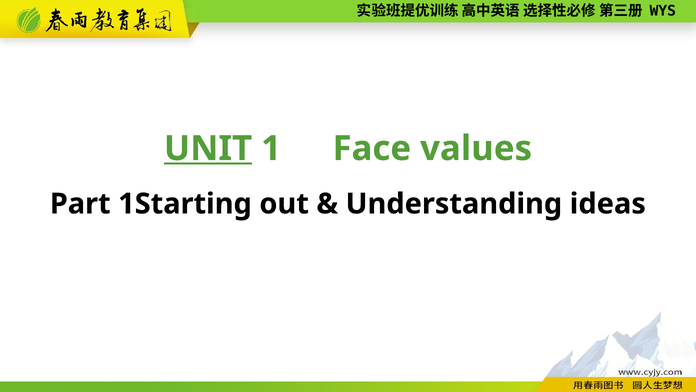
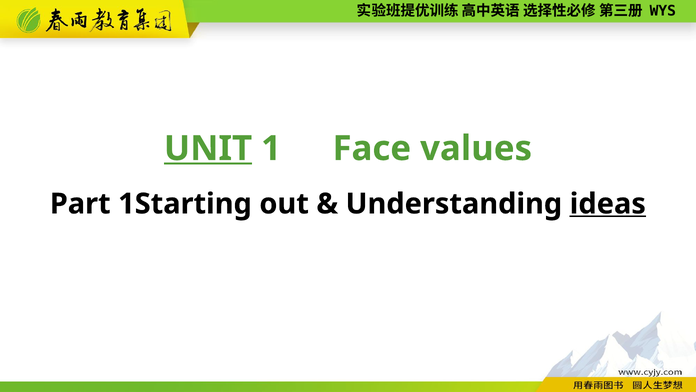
ideas underline: none -> present (608, 204)
